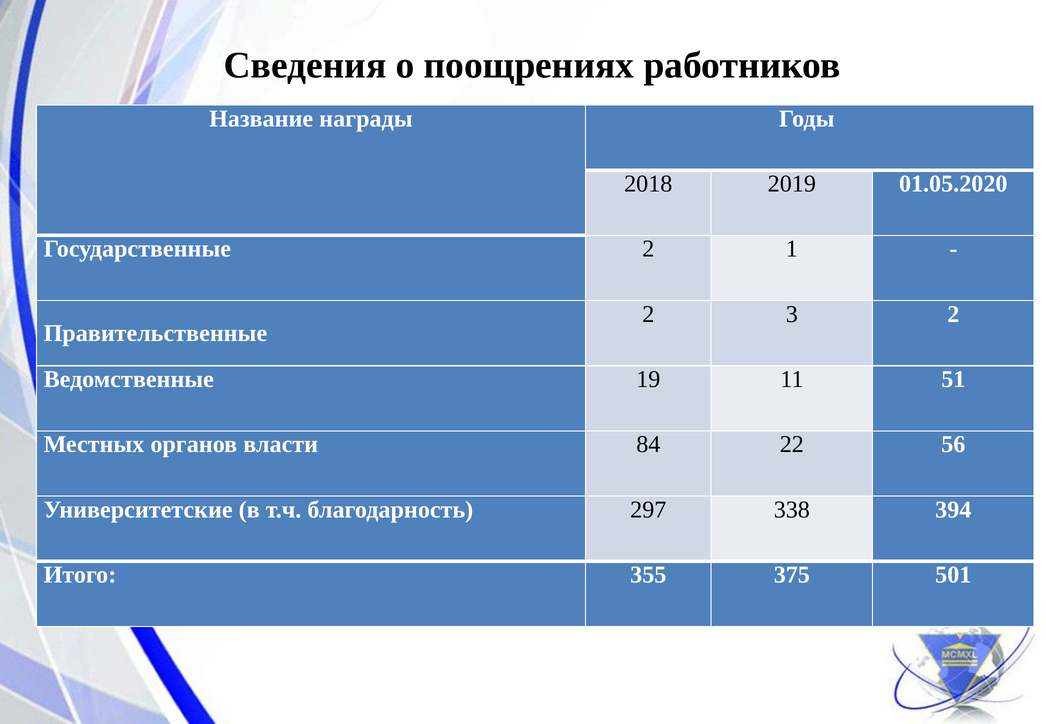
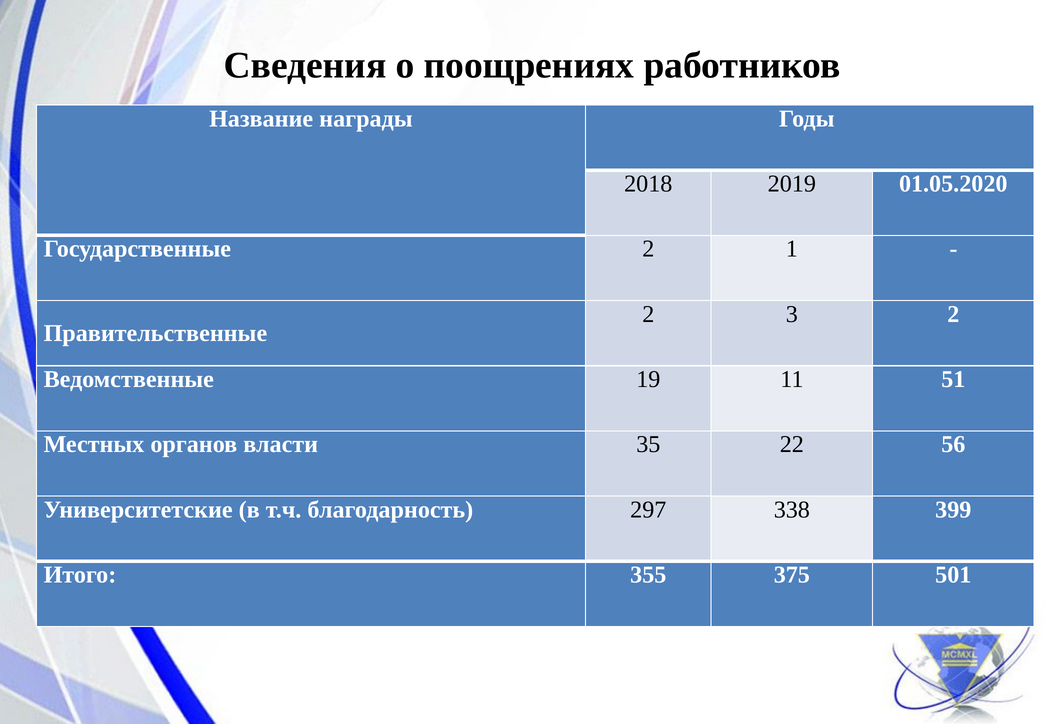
84: 84 -> 35 (648, 445)
394: 394 -> 399 (953, 510)
